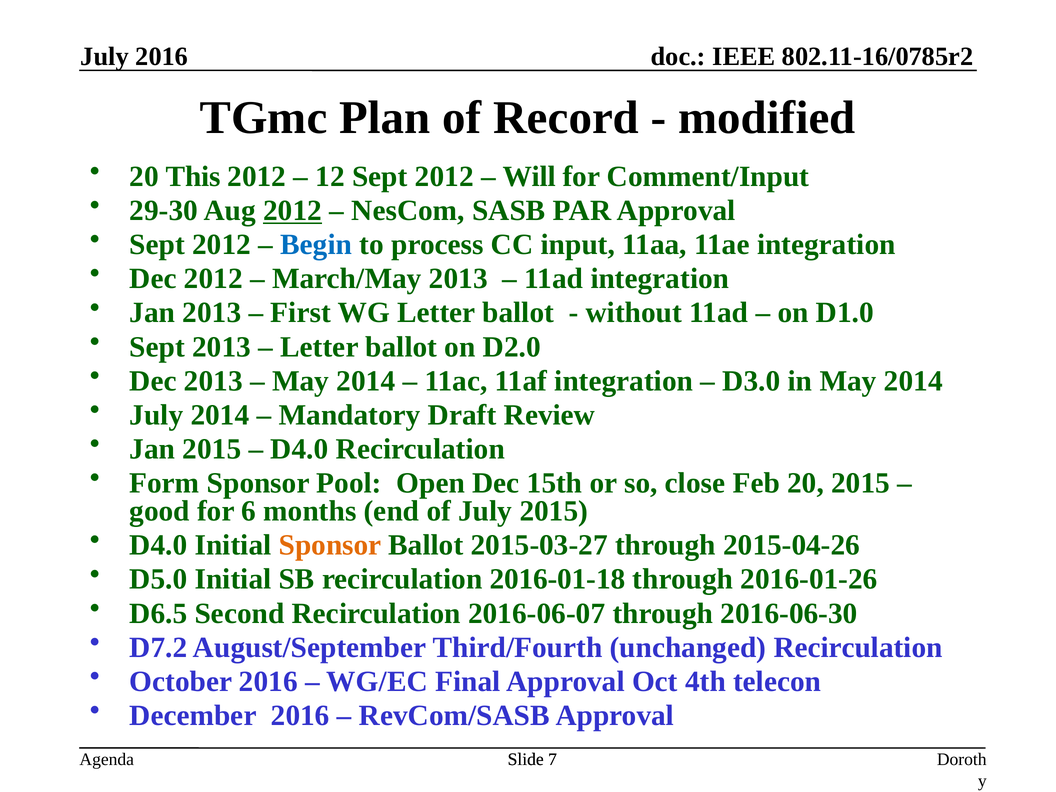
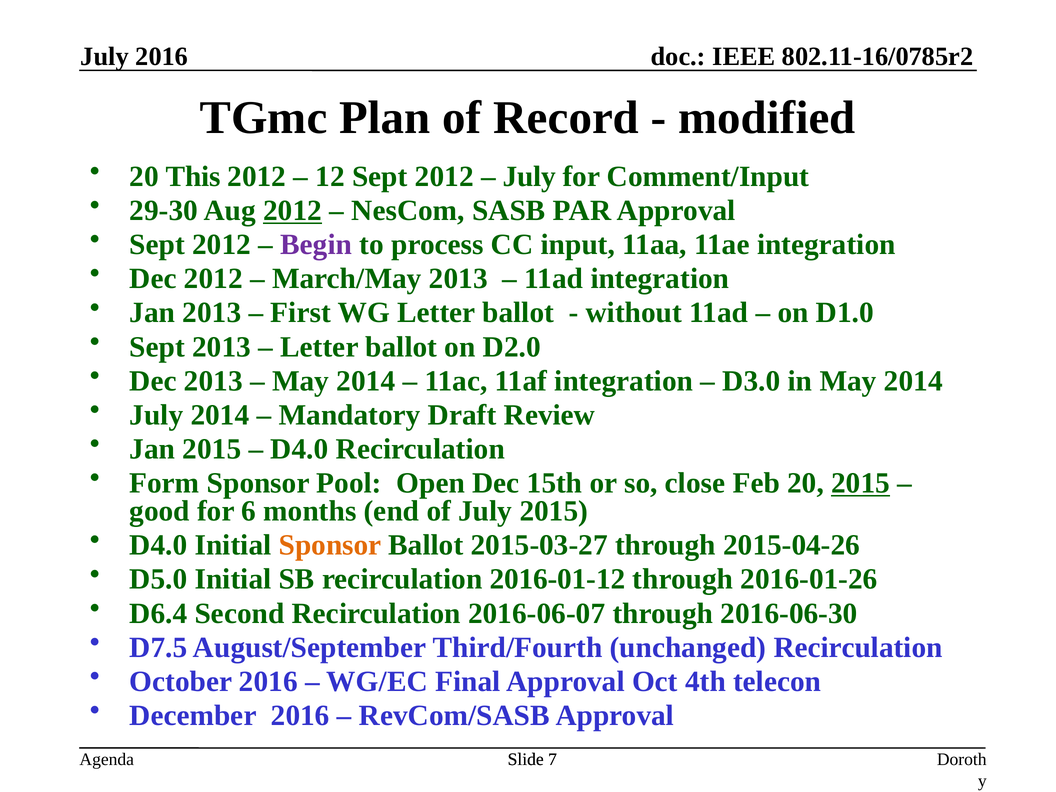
Will: Will -> July (529, 177)
Begin colour: blue -> purple (316, 245)
2015 underline: none -> present (861, 483)
2016-01-18: 2016-01-18 -> 2016-01-12 (557, 579)
D6.5: D6.5 -> D6.4 (158, 613)
D7.2: D7.2 -> D7.5 (158, 647)
